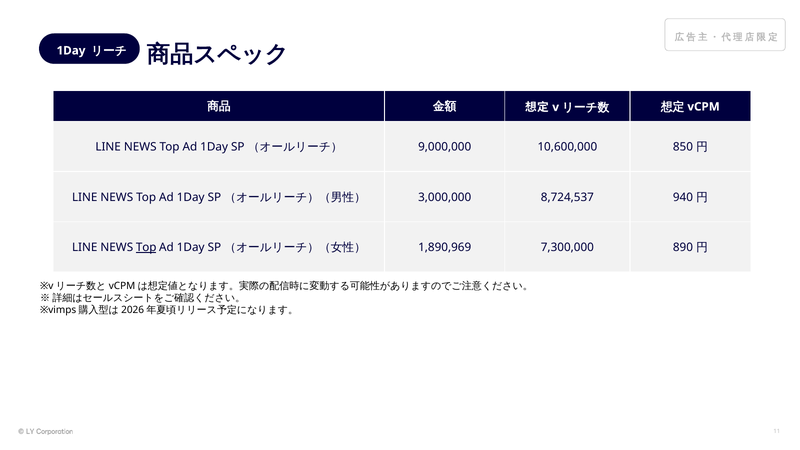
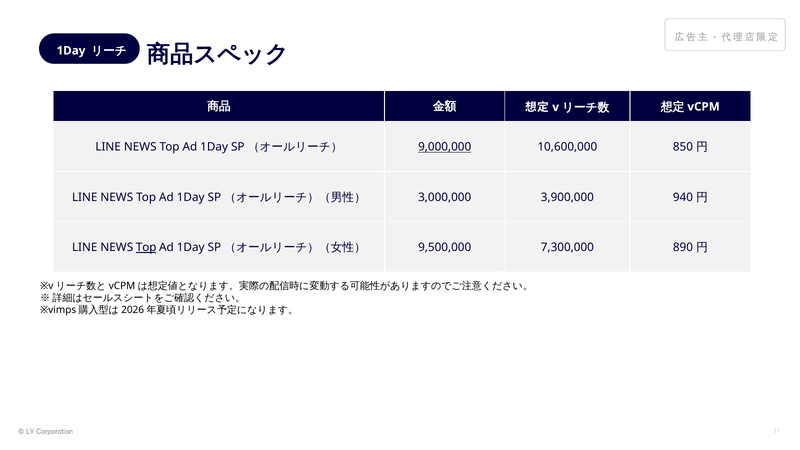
9,000,000 underline: none -> present (445, 147)
8,724,537: 8,724,537 -> 3,900,000 (567, 197)
1,890,969: 1,890,969 -> 9,500,000 (445, 248)
